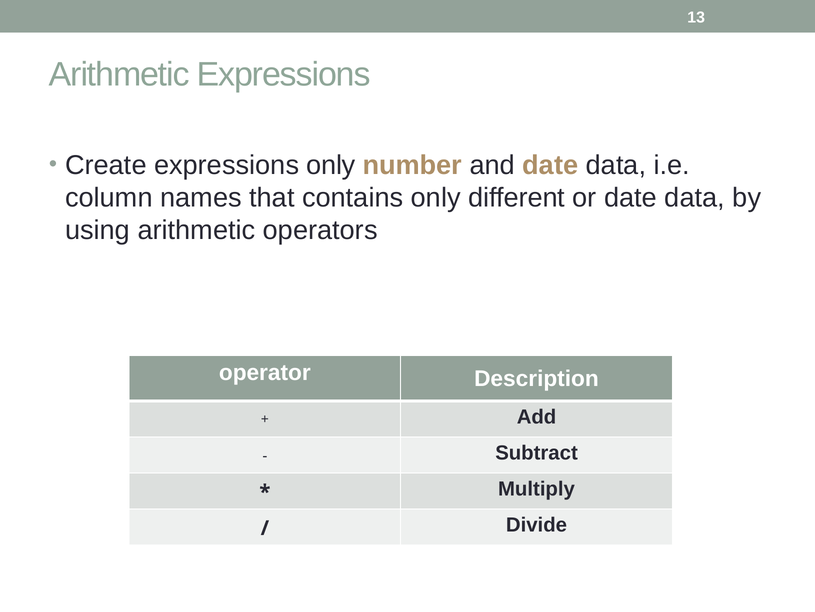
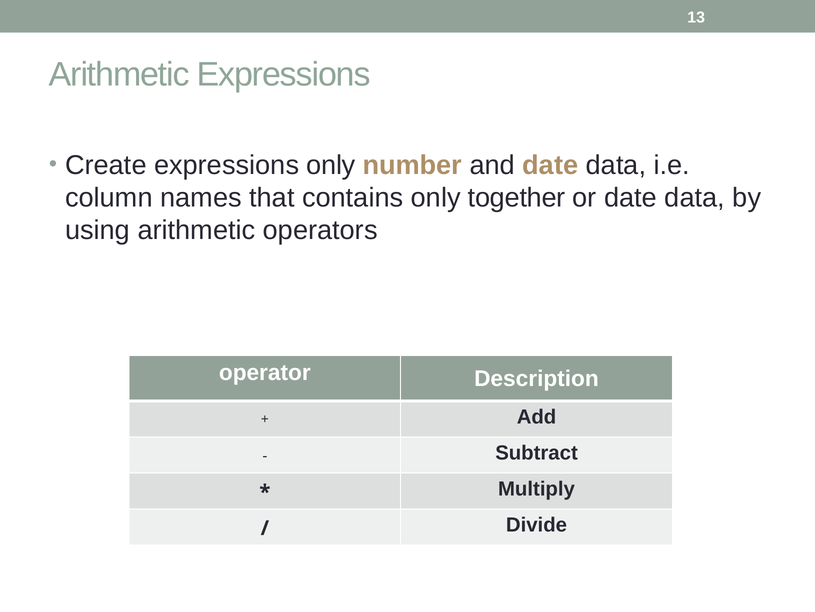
different: different -> together (517, 198)
